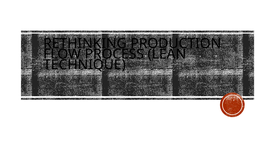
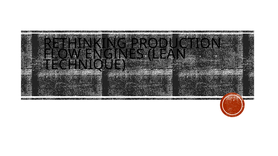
PROCESS: PROCESS -> ENGINES (114, 54)
